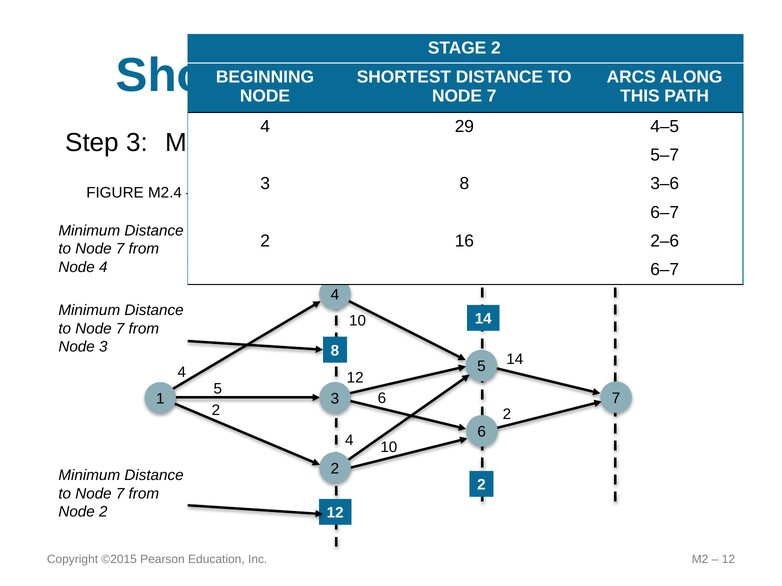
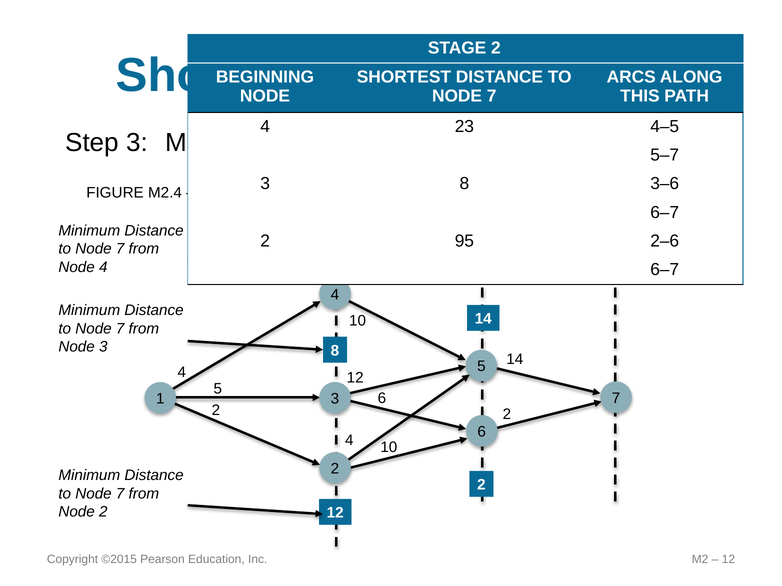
29: 29 -> 23 (464, 126)
16: 16 -> 95 (464, 241)
